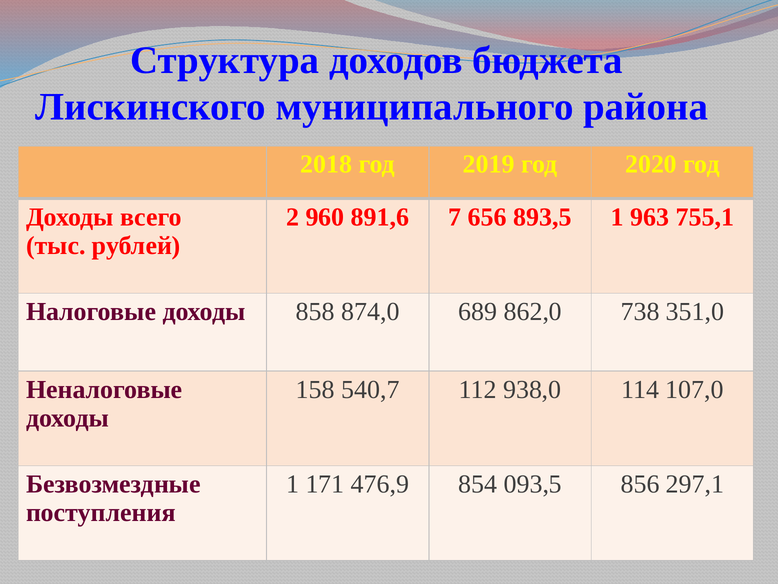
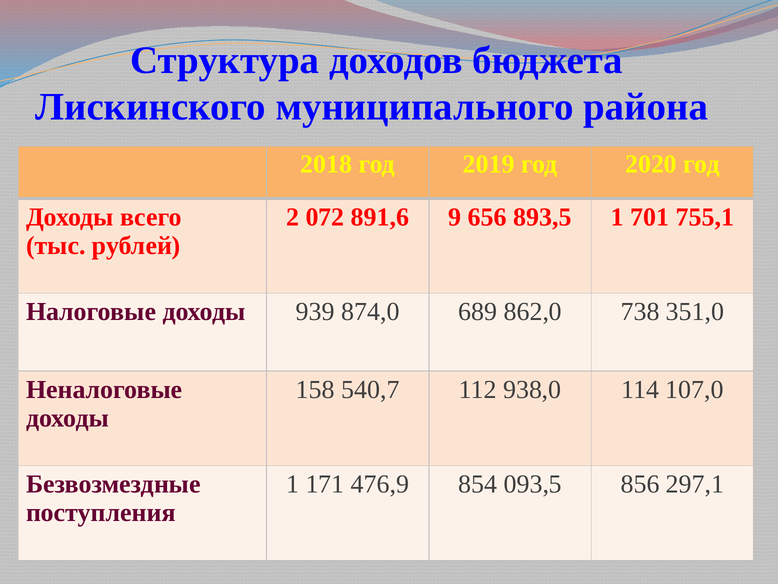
960: 960 -> 072 (325, 217)
7: 7 -> 9 (455, 217)
963: 963 -> 701 (650, 217)
858: 858 -> 939 (315, 311)
